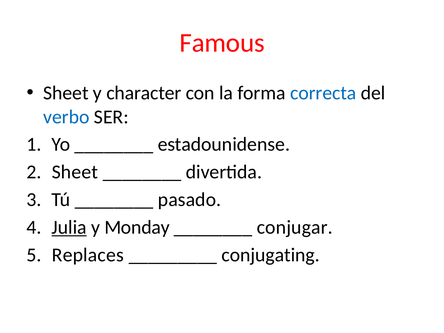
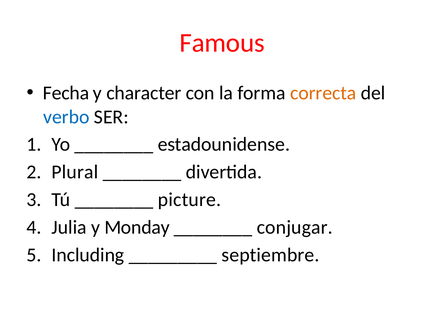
Sheet: Sheet -> Fecha (66, 93)
correcta colour: blue -> orange (323, 93)
Sheet: Sheet -> Plural (75, 172)
pasado: pasado -> picture (189, 200)
Julia underline: present -> none (69, 227)
Replaces: Replaces -> Including (88, 255)
conjugating: conjugating -> septiembre (271, 255)
